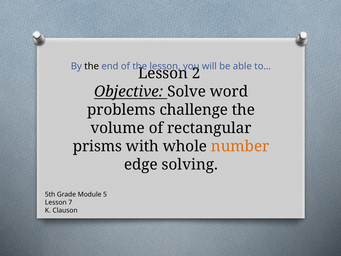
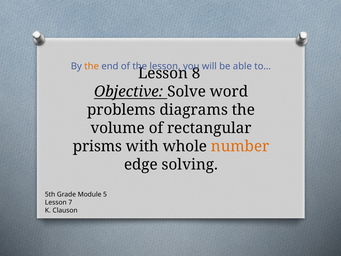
the colour: black -> orange (92, 66)
2: 2 -> 8 (196, 73)
challenge: challenge -> diagrams (194, 110)
